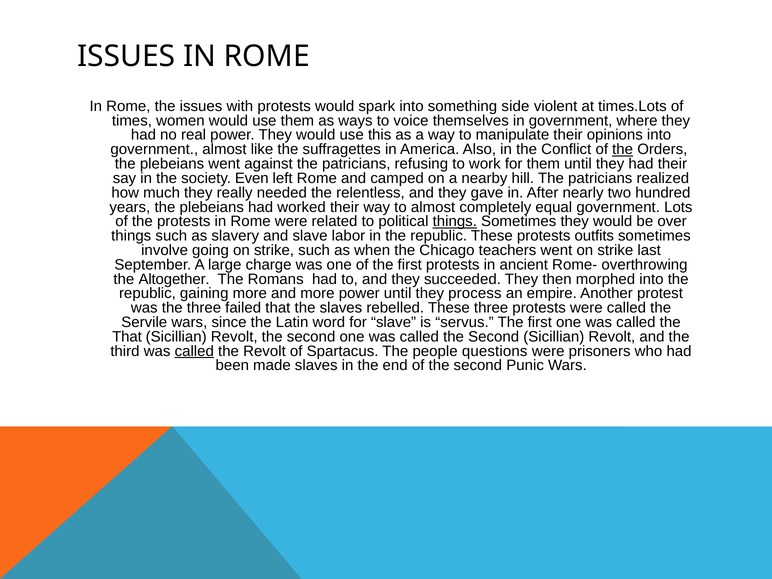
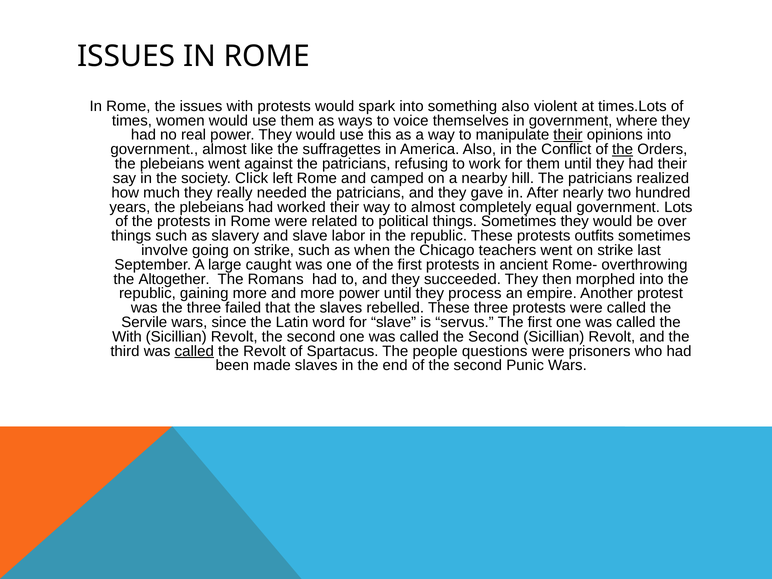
something side: side -> also (515, 106)
their underline: none -> present (568, 135)
Even: Even -> Click (252, 178)
needed the relentless: relentless -> patricians (370, 193)
things underline: present -> none (455, 221)
charge: charge -> caught (269, 265)
That: That -> With (127, 337)
